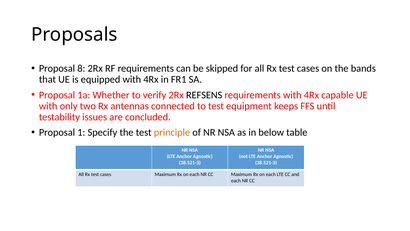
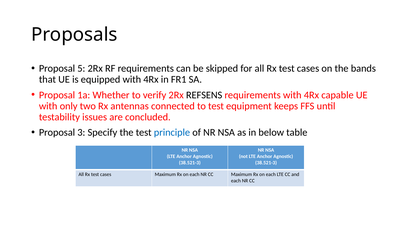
8: 8 -> 5 (81, 68)
1: 1 -> 3 (81, 132)
principle colour: orange -> blue (172, 132)
